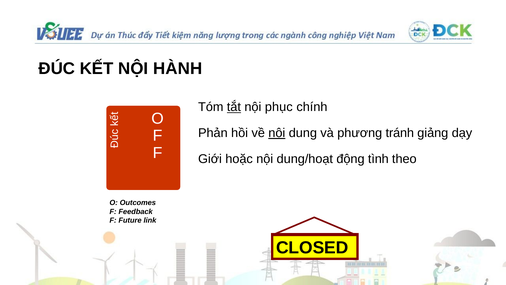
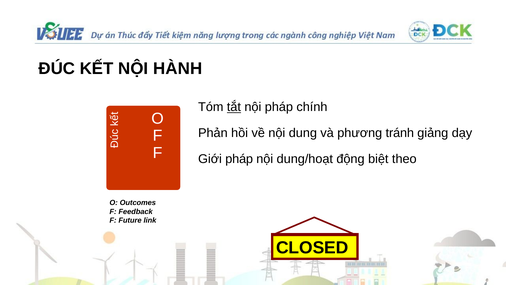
nội phục: phục -> pháp (279, 107)
nội underline: present -> none (277, 133)
Giới hoặc: hoặc -> pháp (239, 159)
tình: tình -> biệt (378, 159)
